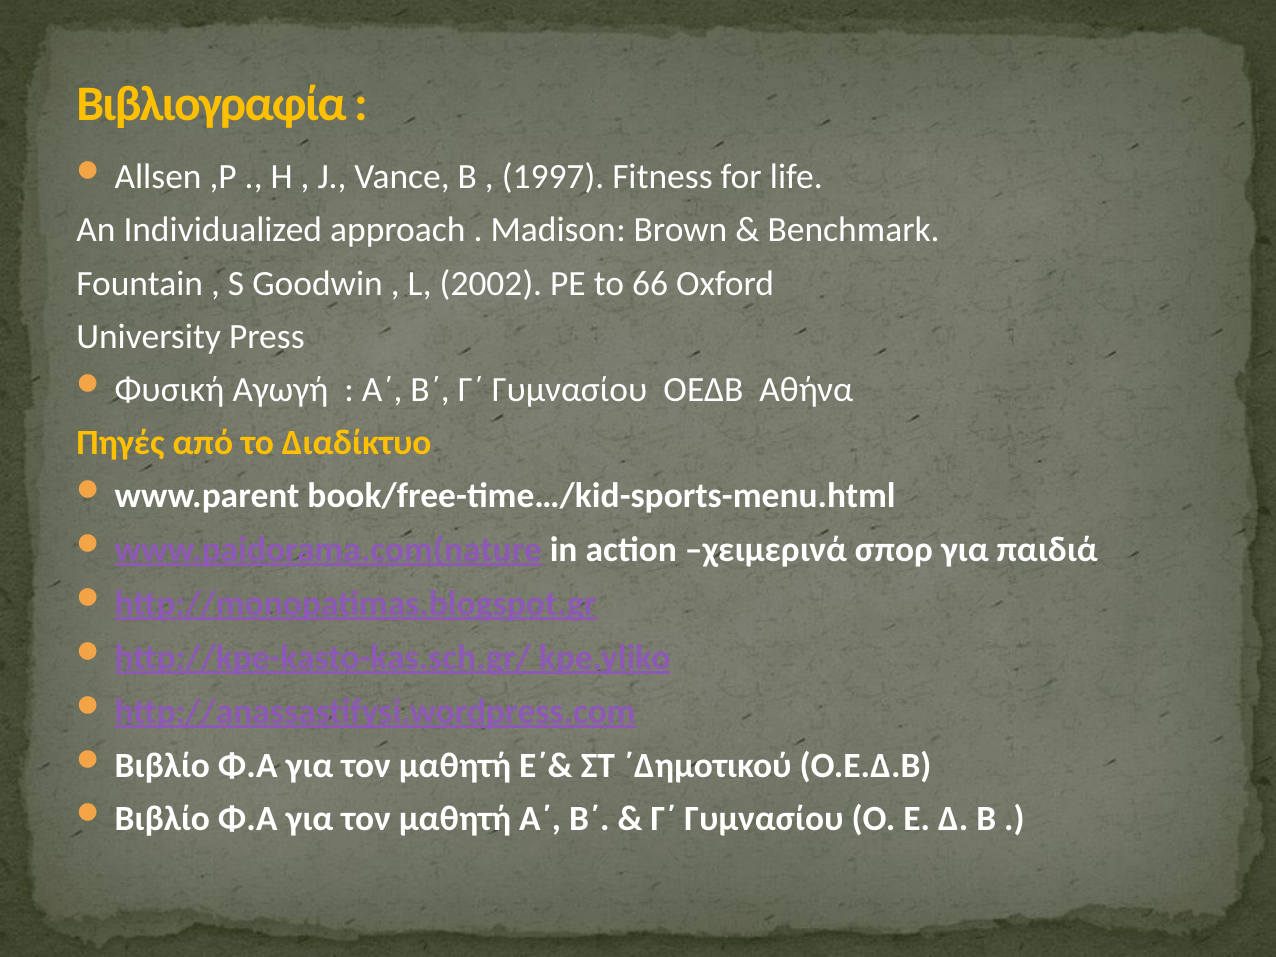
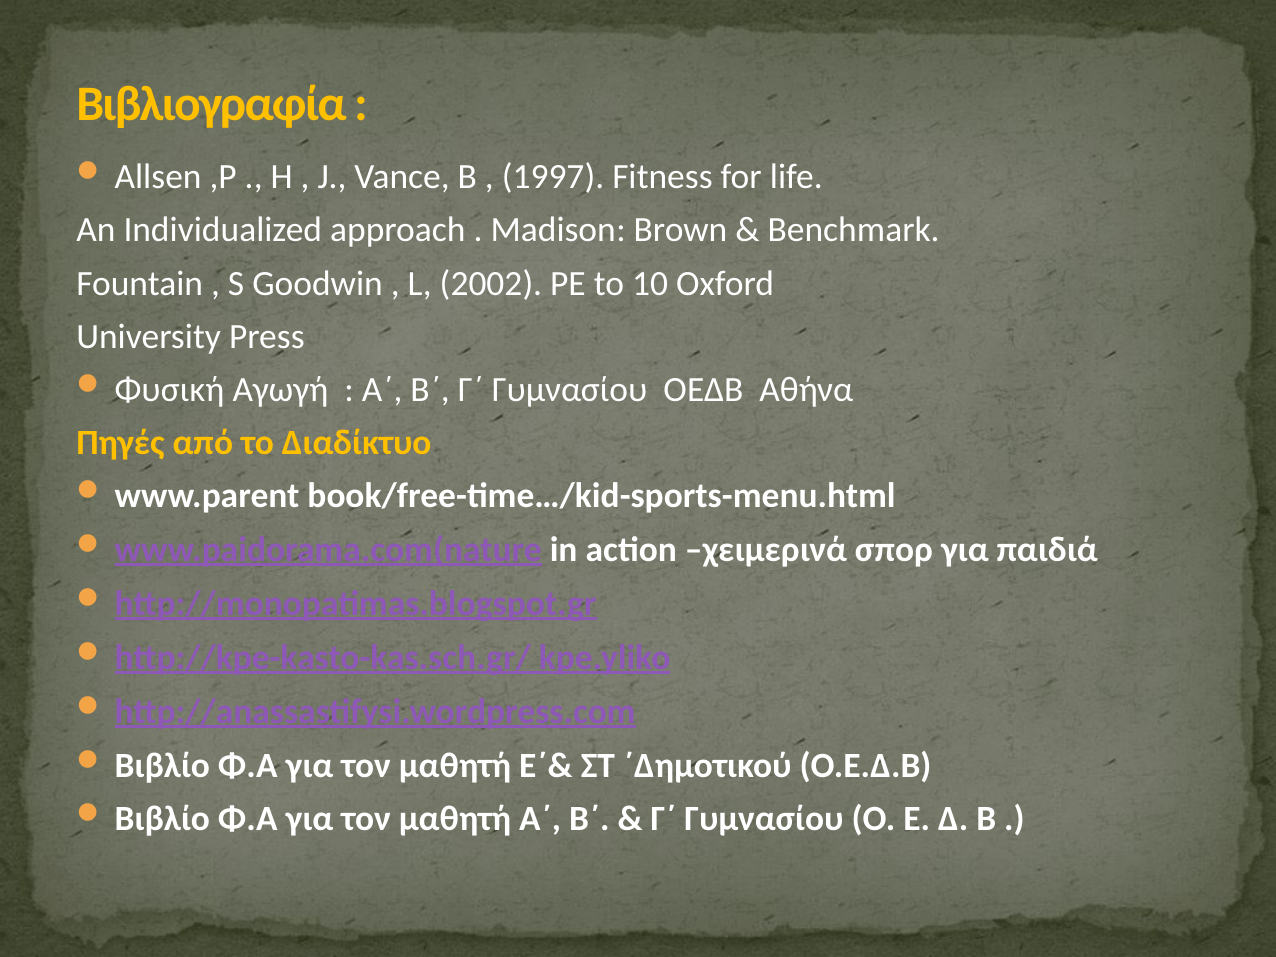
66: 66 -> 10 (650, 283)
